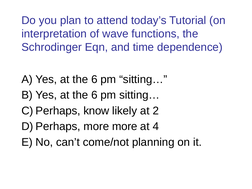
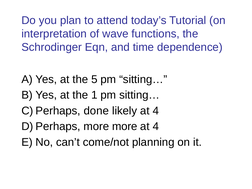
6: 6 -> 5 (94, 79)
6: 6 -> 1 (94, 95)
know: know -> done (96, 111)
likely at 2: 2 -> 4 (156, 111)
